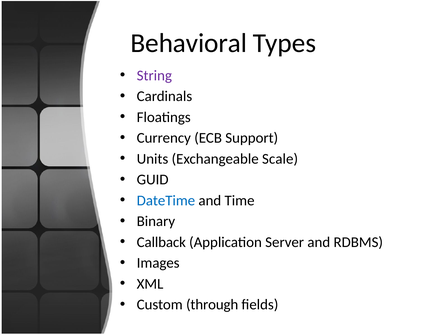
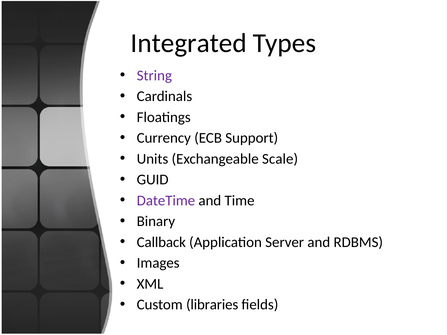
Behavioral: Behavioral -> Integrated (189, 43)
DateTime colour: blue -> purple (166, 201)
through: through -> libraries (212, 305)
